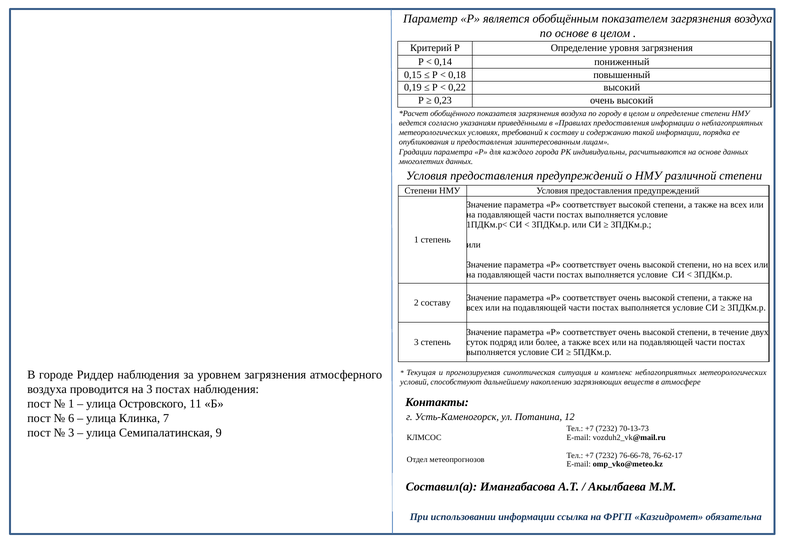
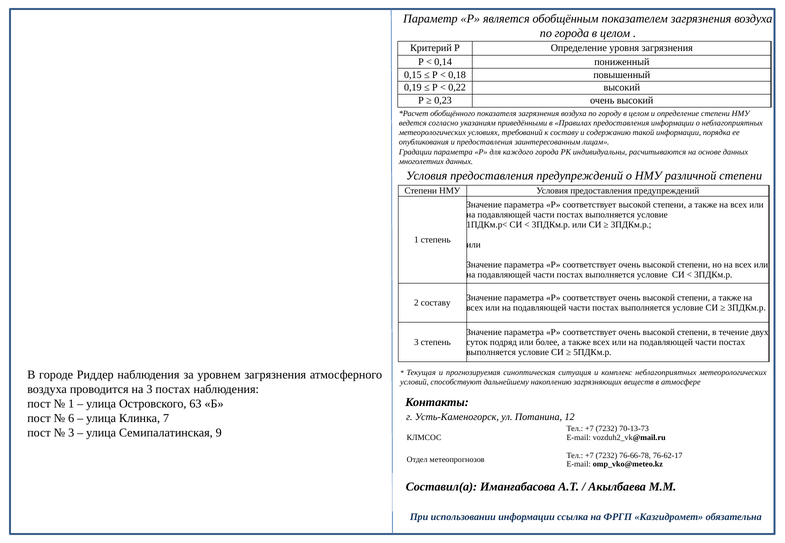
по основе: основе -> города (572, 33)
11: 11 -> 63 (195, 404)
